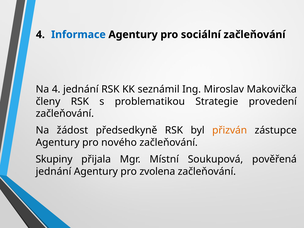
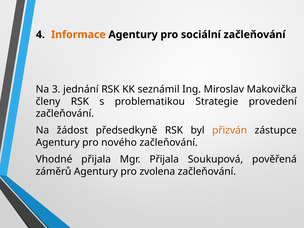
Informace colour: blue -> orange (78, 35)
Na 4: 4 -> 3 (56, 89)
Skupiny: Skupiny -> Vhodné (54, 159)
Mgr Místní: Místní -> Přijala (164, 159)
jednání: jednání -> záměrů (54, 171)
